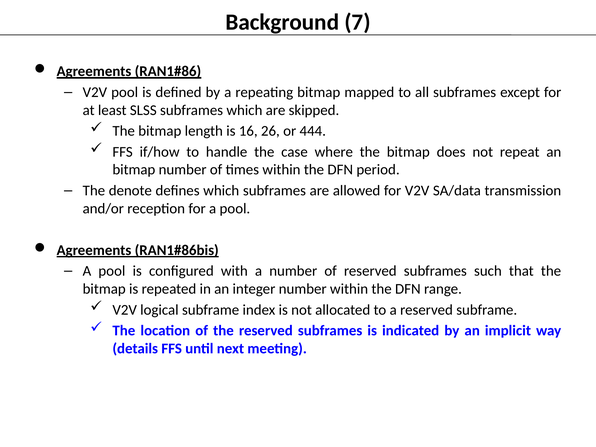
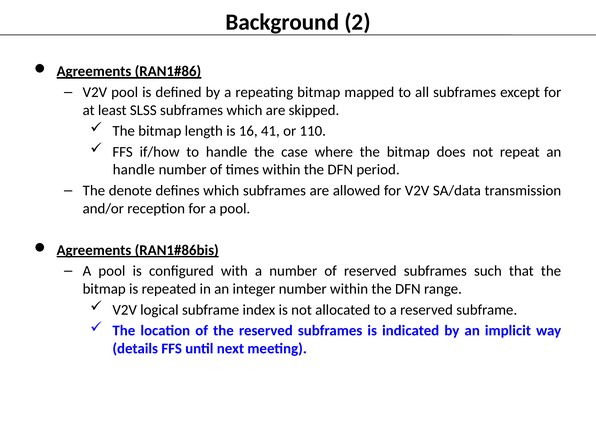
7: 7 -> 2 (358, 22)
26: 26 -> 41 (270, 131)
444: 444 -> 110 (313, 131)
bitmap: bitmap -> handle (134, 170)
